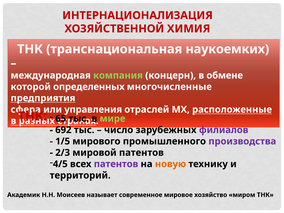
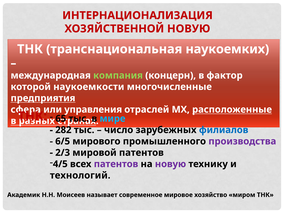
ХОЗЯЙСТВЕННОЙ ХИМИЯ: ХИМИЯ -> НОВУЮ (189, 29)
обмене: обмене -> фактор (225, 75)
определенных: определенных -> наукоемкости (89, 87)
мире colour: light green -> light blue (113, 119)
692: 692 -> 282 (63, 130)
филиалов colour: purple -> blue (224, 130)
1/5: 1/5 -> 6/5 (63, 141)
новую colour: orange -> purple (170, 164)
территорий: территорий -> технологий (80, 175)
